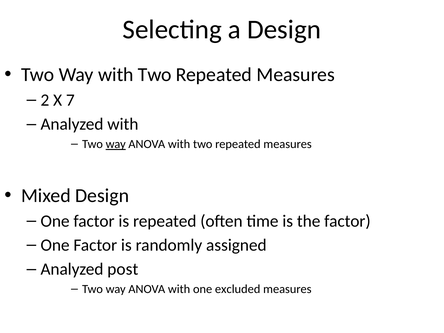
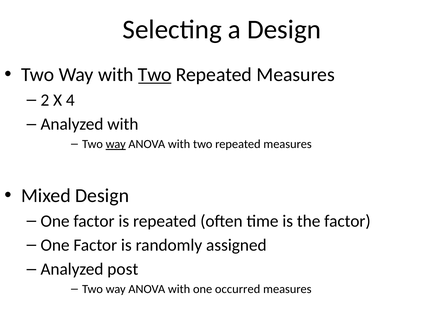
Two underline: none -> present (155, 75)
7: 7 -> 4 (70, 100)
excluded: excluded -> occurred (238, 289)
